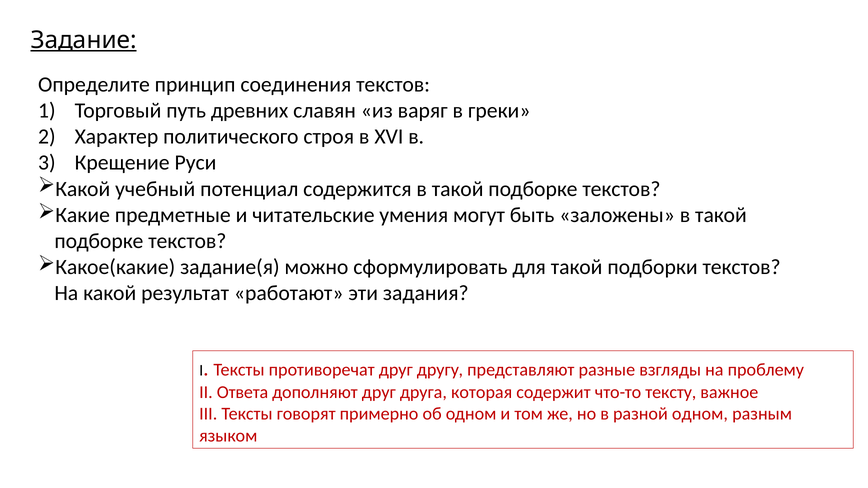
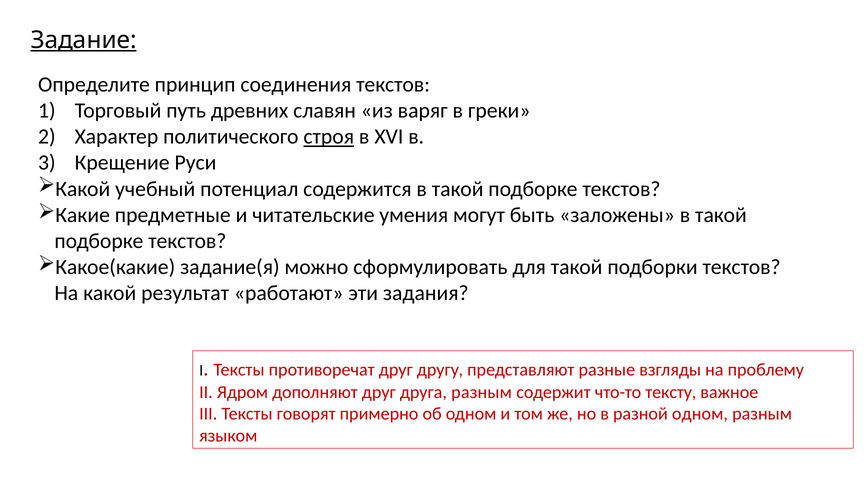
строя underline: none -> present (329, 137)
Ответа: Ответа -> Ядром (243, 392)
друга которая: которая -> разным (482, 392)
